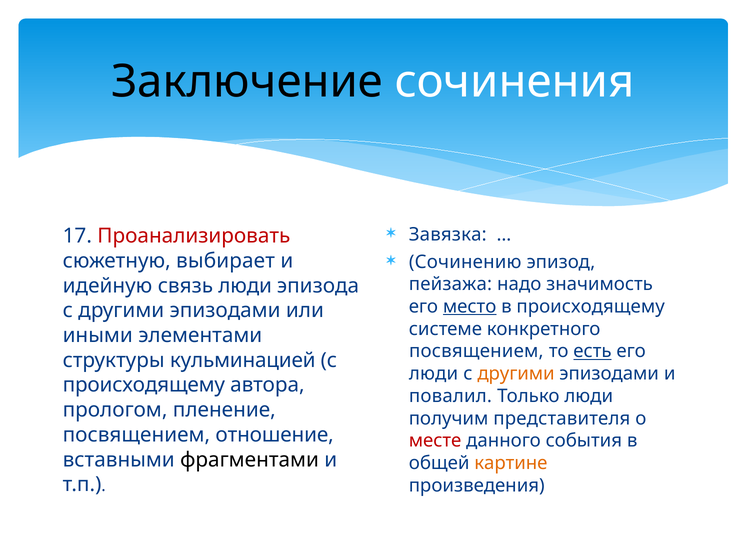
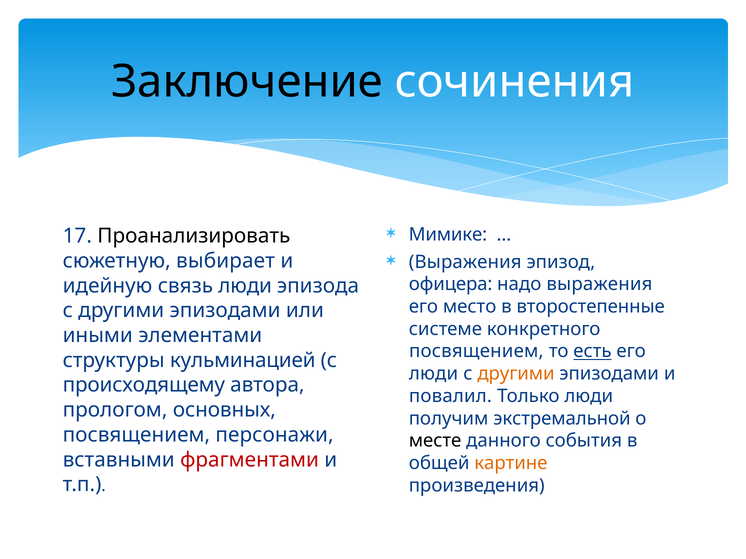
Завязка: Завязка -> Мимике (448, 235)
Проанализировать colour: red -> black (194, 236)
Сочинению: Сочинению -> Выражения (465, 262)
пейзажа: пейзажа -> офицера (451, 285)
надо значимость: значимость -> выражения (599, 285)
место underline: present -> none (470, 307)
в происходящему: происходящему -> второстепенные (591, 307)
пленение: пленение -> основных (224, 410)
представителя: представителя -> экстремальной (562, 419)
отношение: отношение -> персонажи (275, 435)
месте colour: red -> black (435, 441)
фрагментами colour: black -> red (250, 460)
